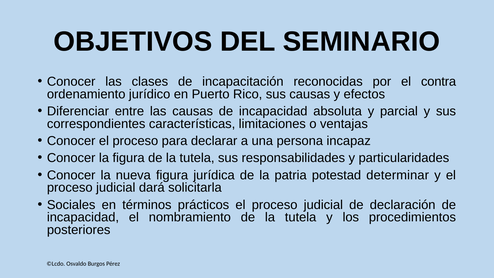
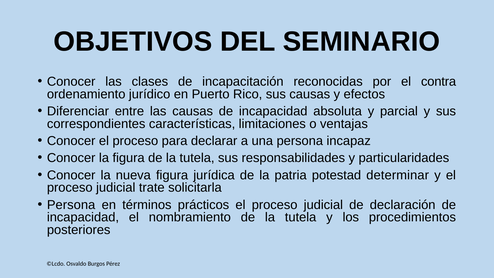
dará: dará -> trate (152, 188)
Sociales: Sociales -> Persona (71, 205)
